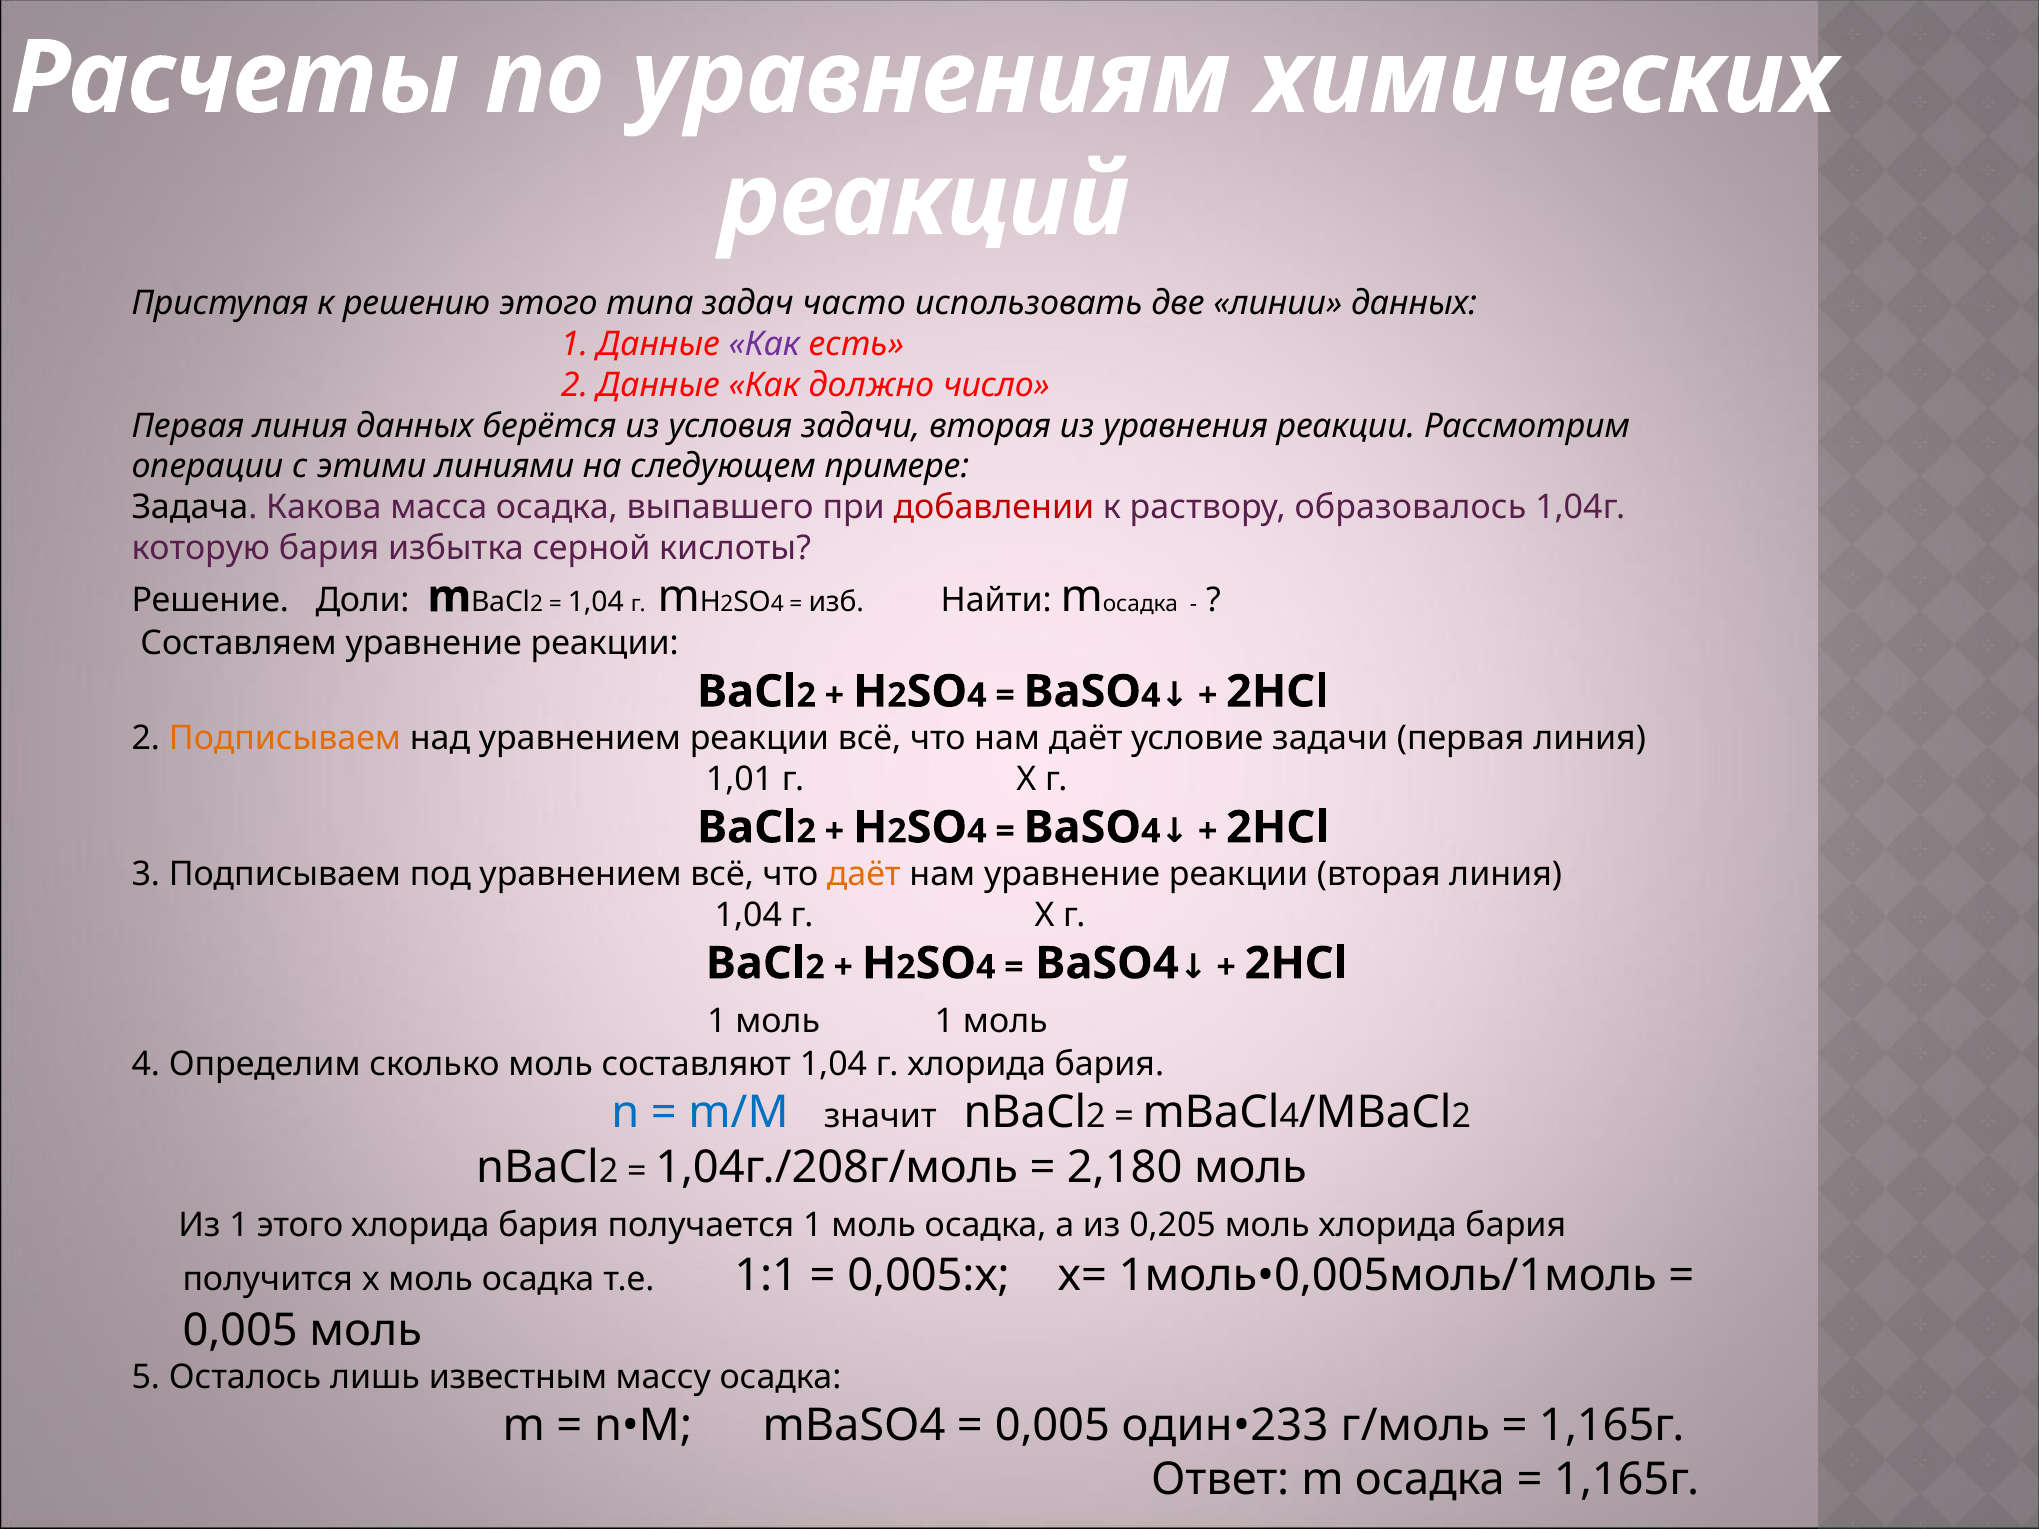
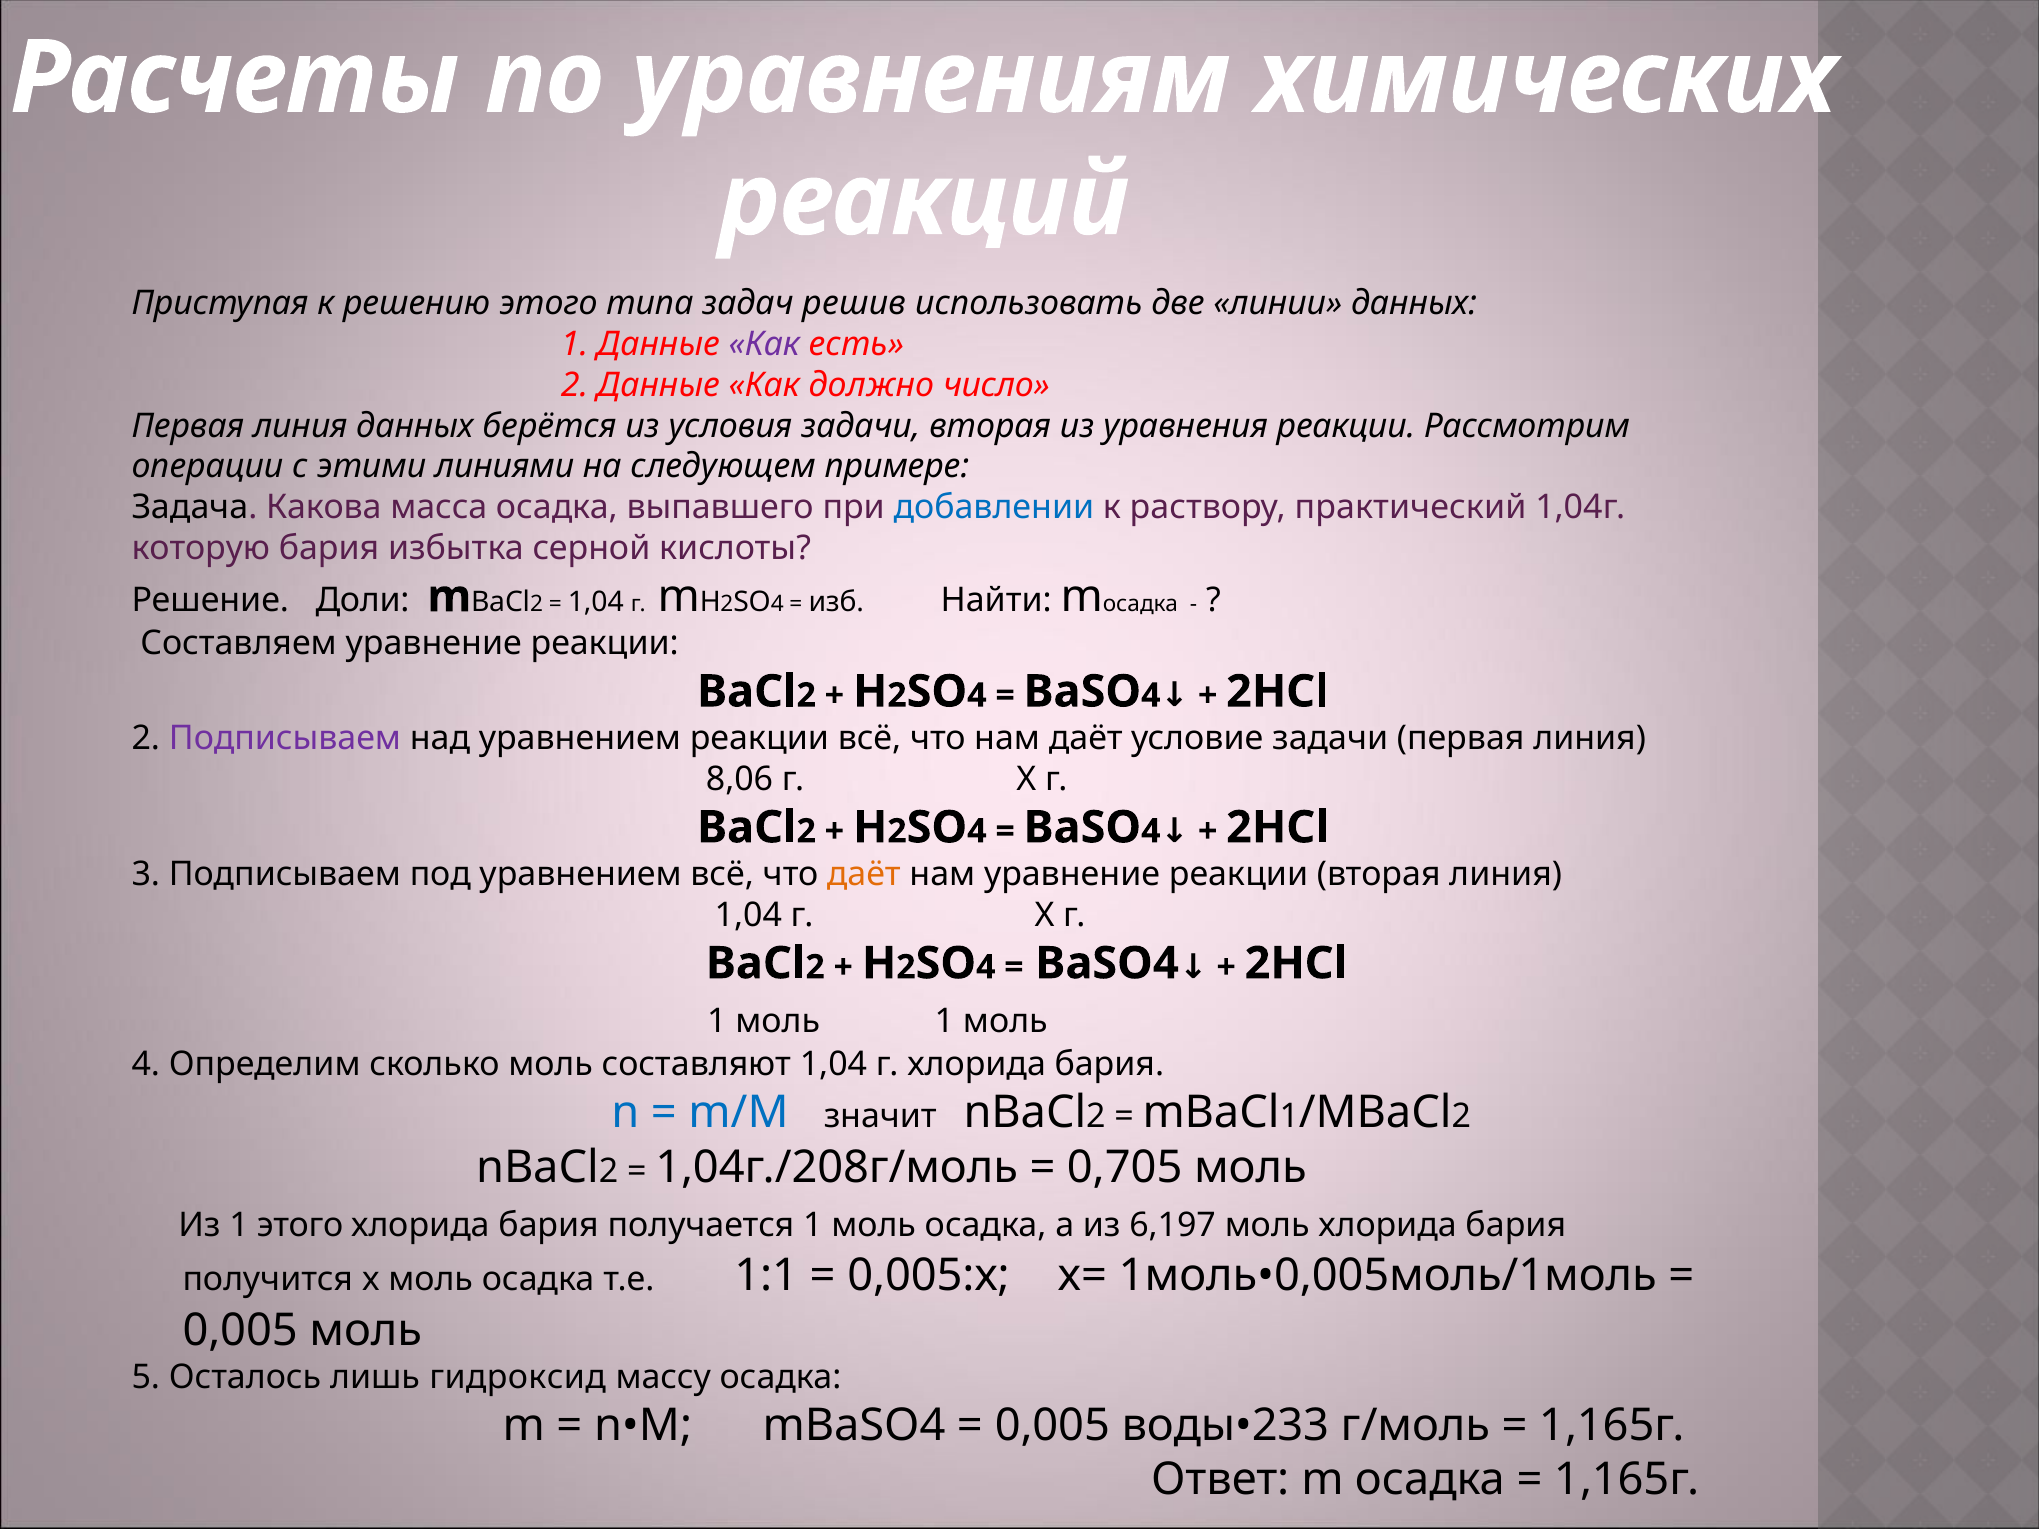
часто: часто -> решив (854, 304)
добавлении colour: red -> blue (994, 507)
образовалось: образовалось -> практический (1410, 507)
Подписываем colour: orange -> purple (285, 738)
1,01: 1,01 -> 8,06 (740, 779)
4: 4 -> 1 (1289, 1117)
2,180: 2,180 -> 0,705 (1125, 1167)
0,205: 0,205 -> 6,197 (1173, 1225)
известным: известным -> гидроксид (518, 1377)
один•233: один•233 -> воды•233 (1225, 1426)
